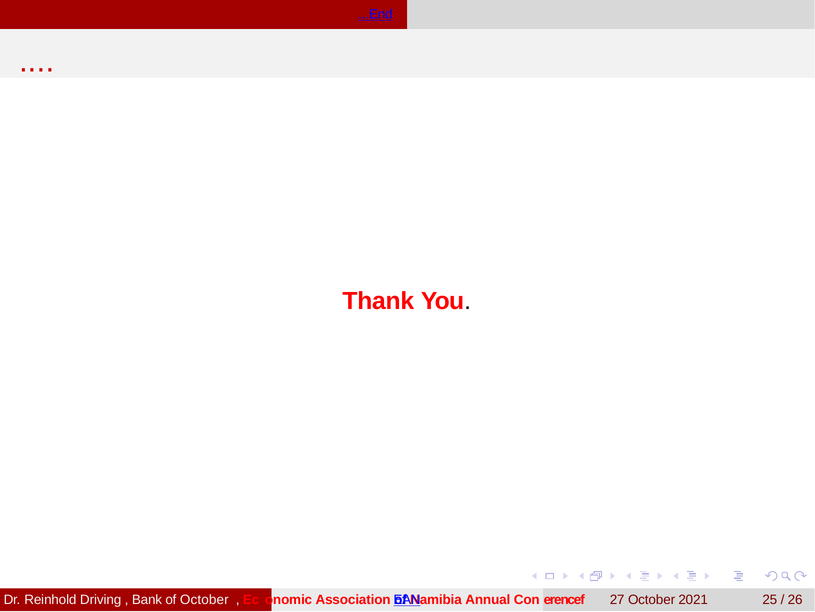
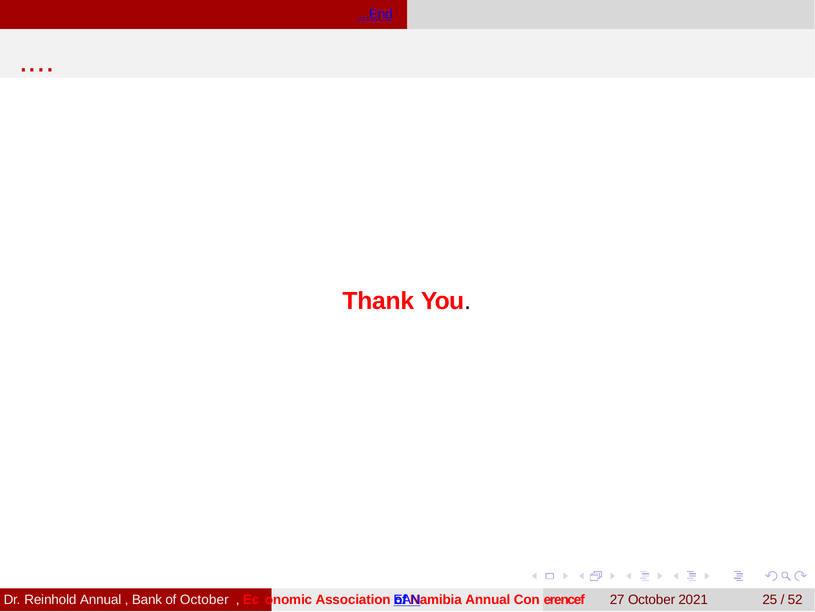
Reinhold Driving: Driving -> Annual (101, 600)
26: 26 -> 52 (795, 600)
